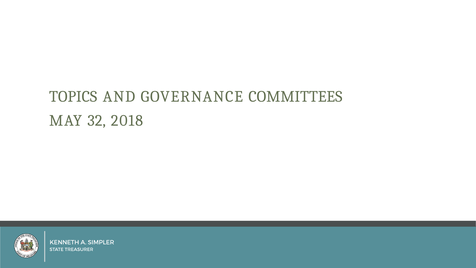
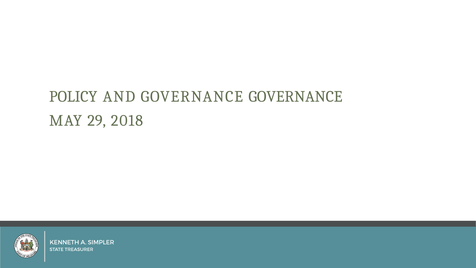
TOPICS: TOPICS -> POLICY (73, 96)
GOVERNANCE COMMITTEES: COMMITTEES -> GOVERNANCE (295, 96)
32: 32 -> 29 (97, 120)
